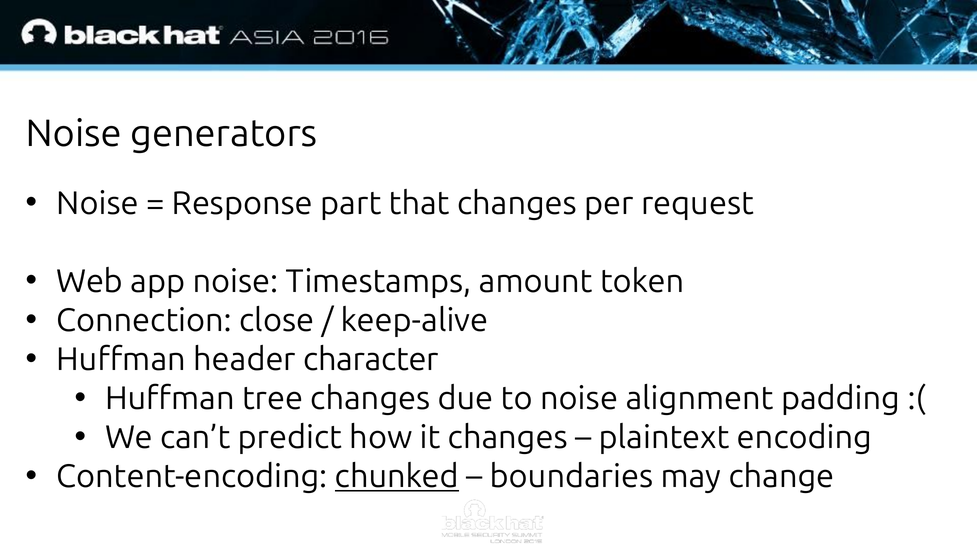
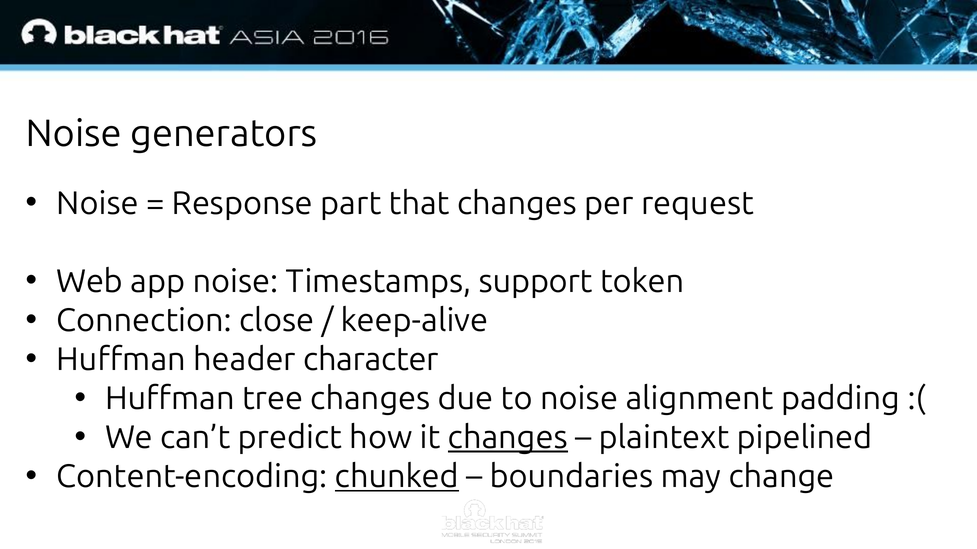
amount: amount -> support (536, 282)
changes underline: none -> present (508, 438)
encoding: encoding -> pipelined (805, 438)
